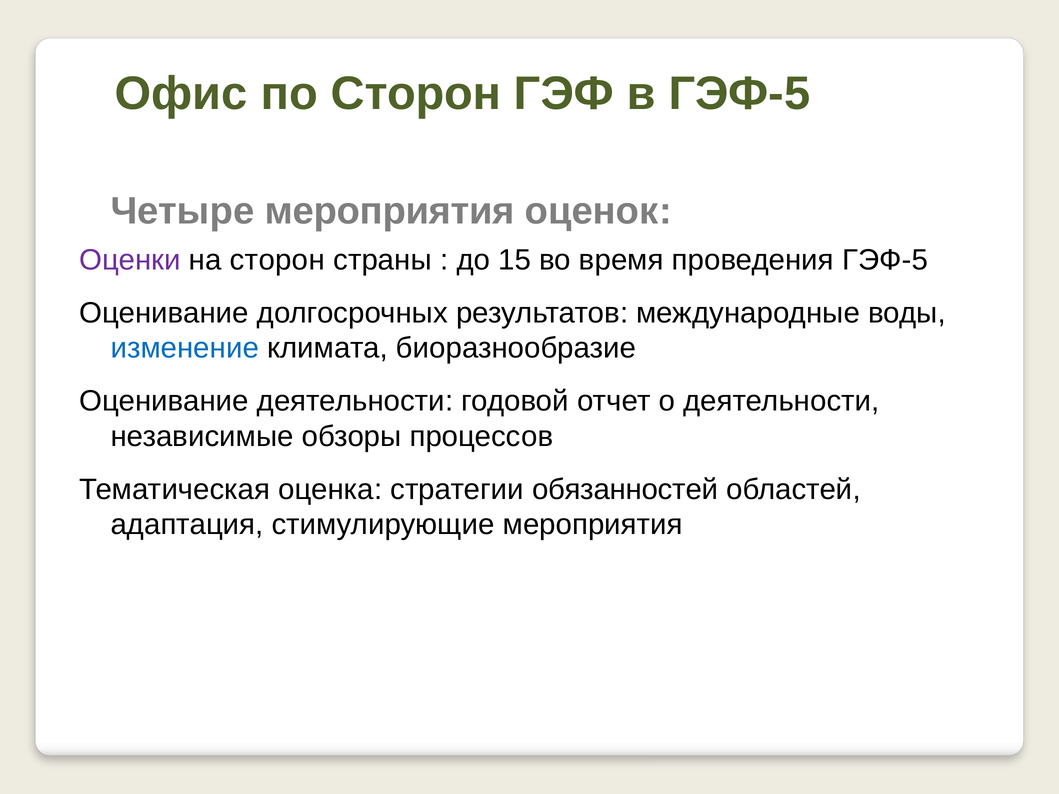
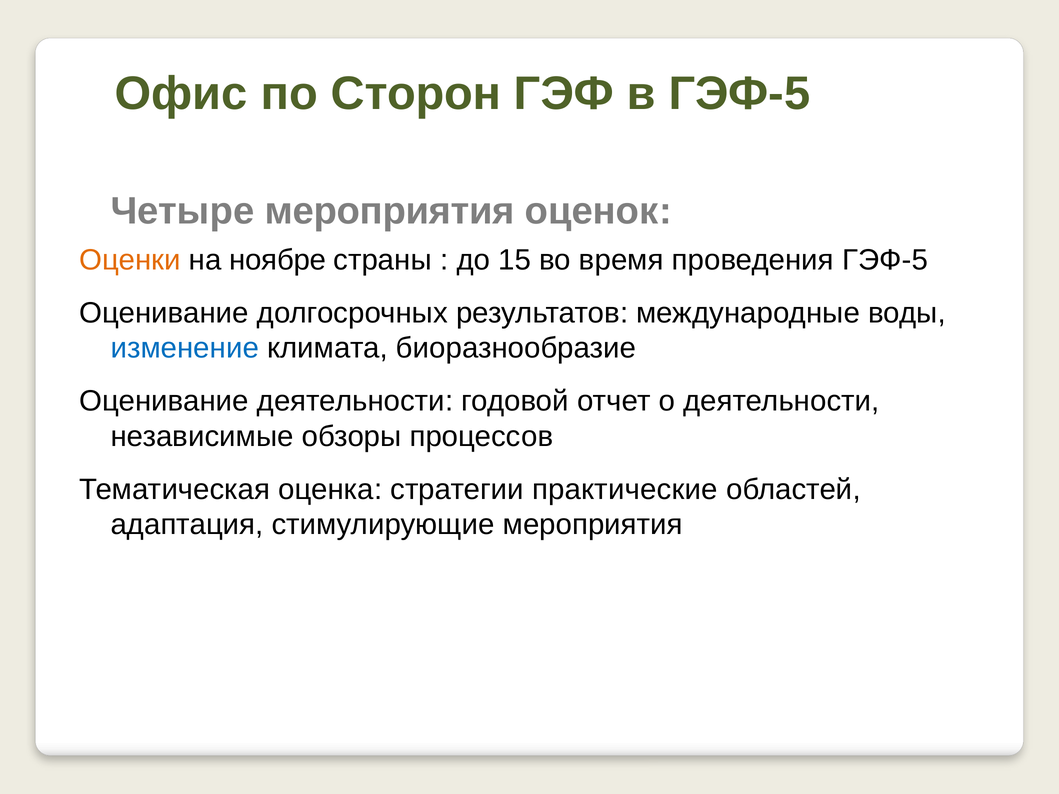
Оценки colour: purple -> orange (130, 260)
на сторон: сторон -> ноябре (278, 260)
обязанностей: обязанностей -> практические (625, 489)
